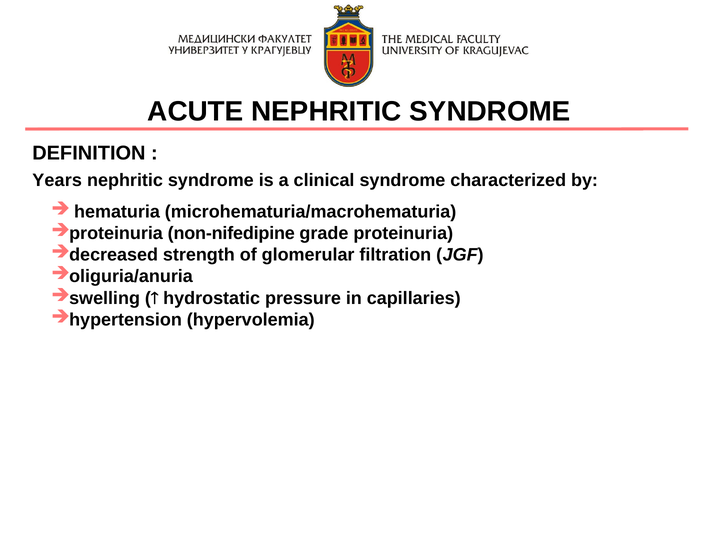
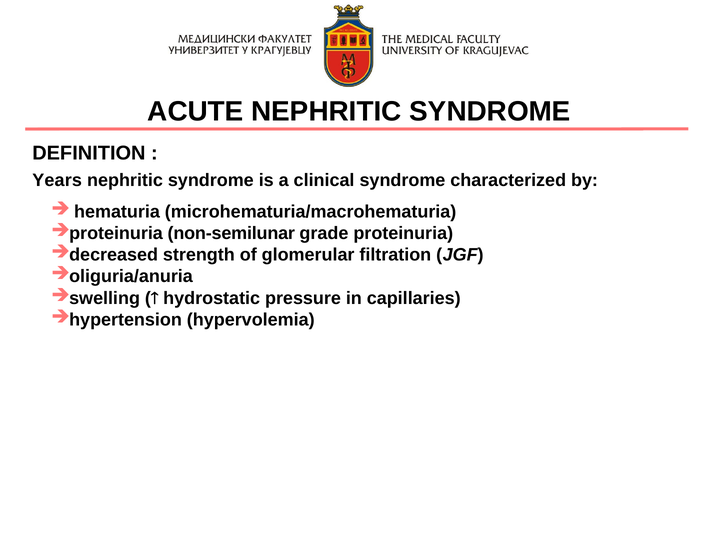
non-nifedipine: non-nifedipine -> non-semilunar (231, 233)
